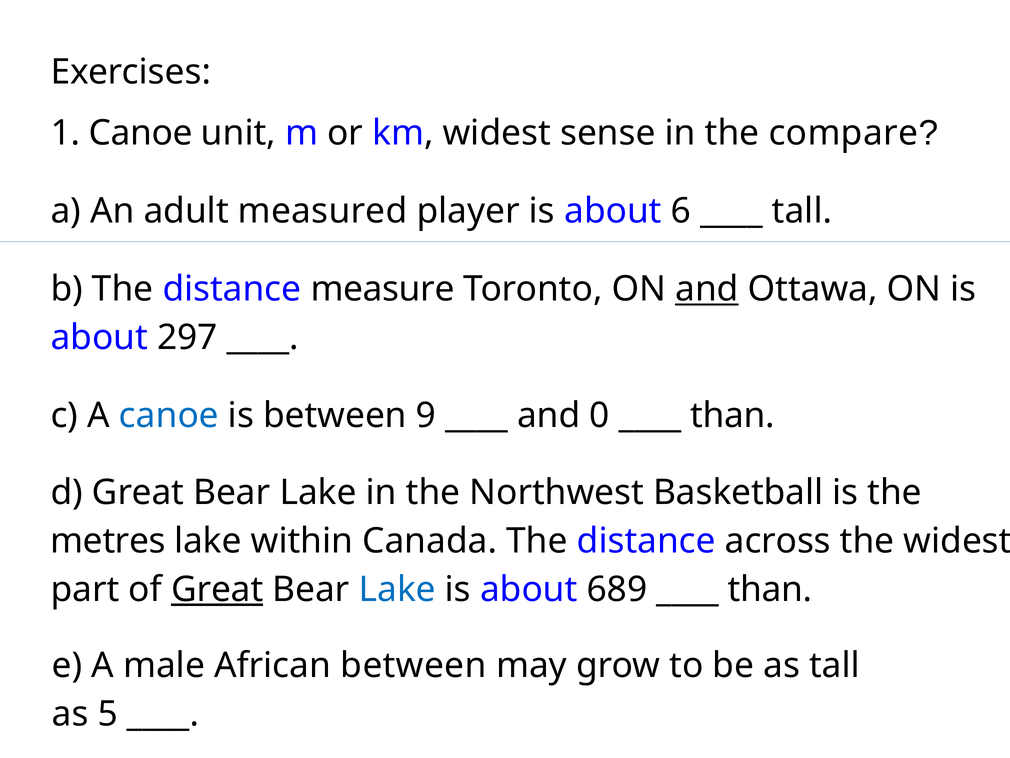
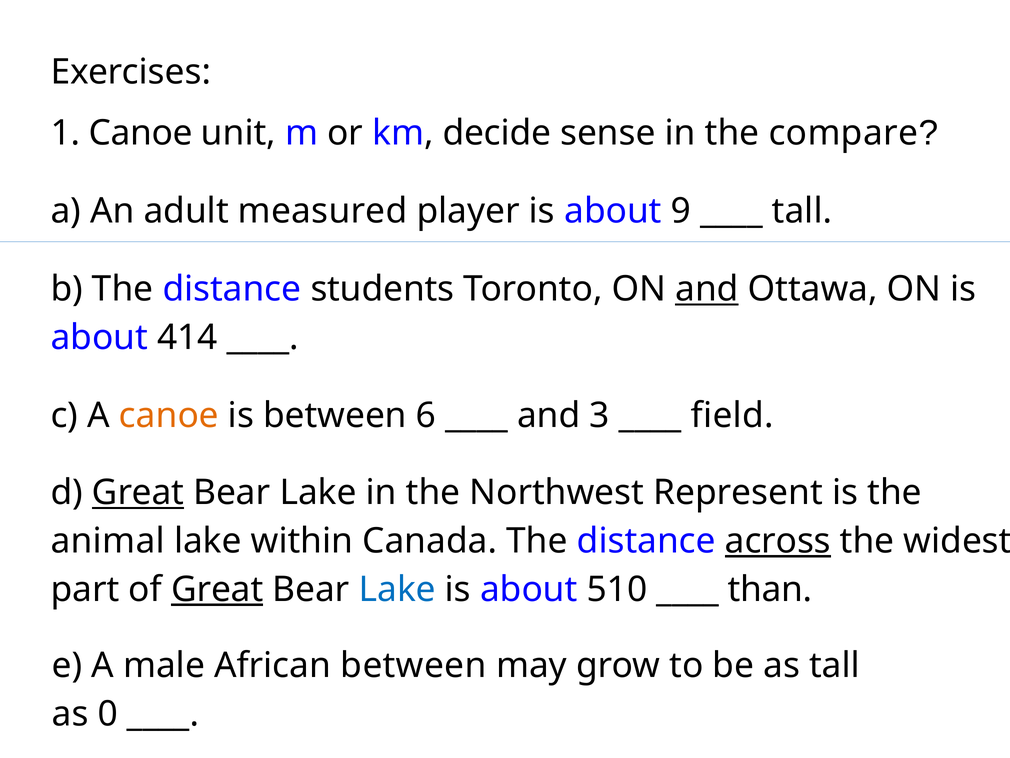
km widest: widest -> decide (497, 133)
6: 6 -> 9 (681, 211)
measure: measure -> students (382, 289)
297: 297 -> 414 (187, 337)
canoe colour: blue -> orange (169, 415)
9: 9 -> 6 (426, 415)
0: 0 -> 3 (600, 415)
than: than -> field (732, 415)
Great underline: none -> present (138, 492)
Basketball: Basketball -> Represent (738, 492)
metres: metres -> animal (108, 541)
across underline: none -> present (778, 541)
689: 689 -> 510 (617, 589)
5: 5 -> 0 (108, 714)
